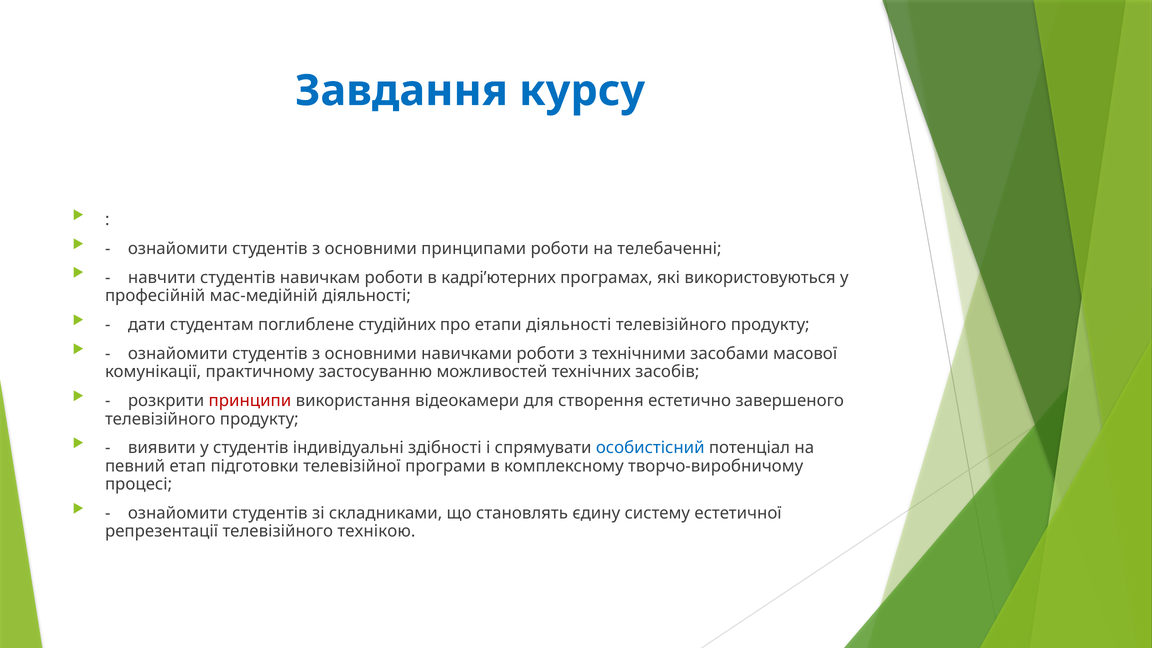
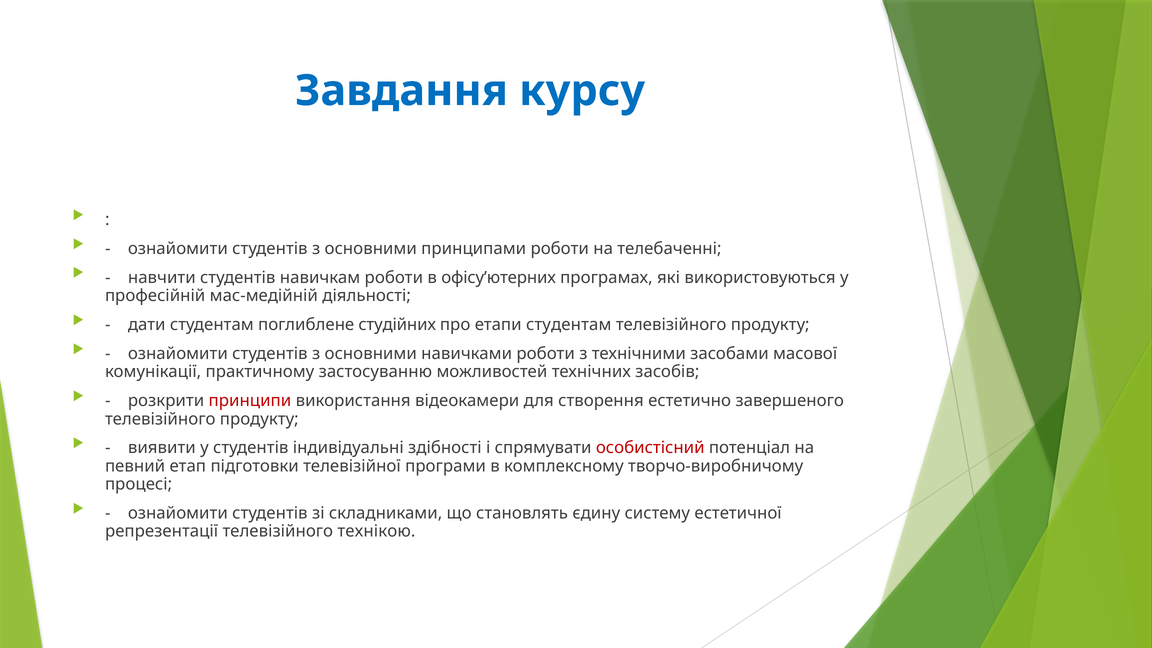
кадрі’ютерних: кадрі’ютерних -> офісу’ютерних (499, 278)
етапи діяльності: діяльності -> студентам (569, 325)
особистісний colour: blue -> red (650, 448)
